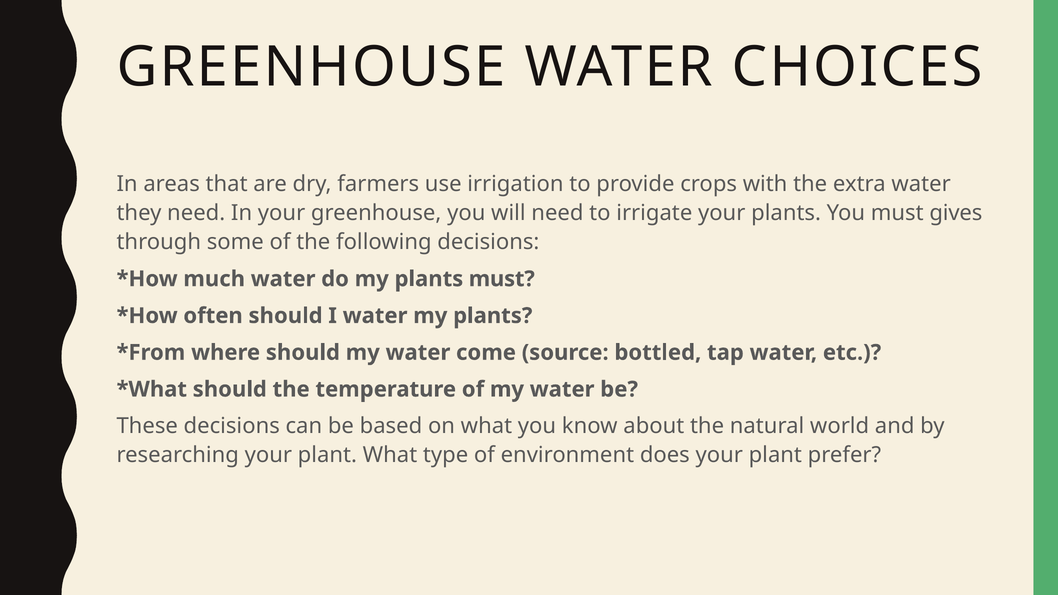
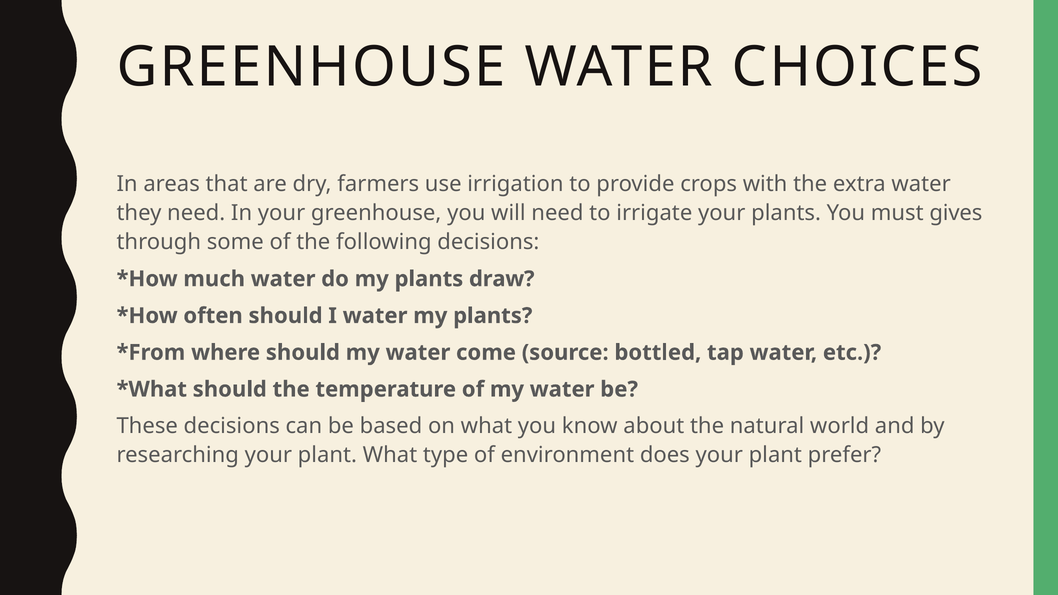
plants must: must -> draw (502, 279)
